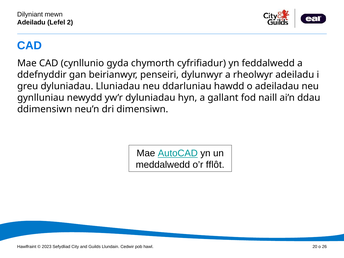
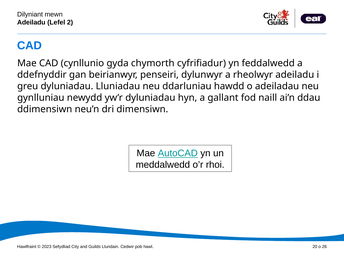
fflôt: fflôt -> rhoi (215, 165)
